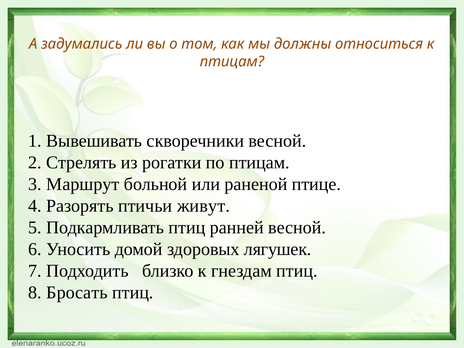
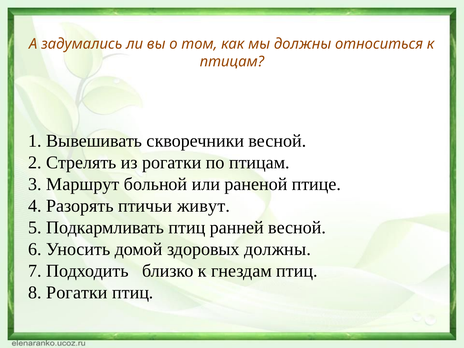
здоровых лягушек: лягушек -> должны (278, 249)
8 Бросать: Бросать -> Рогатки (77, 293)
